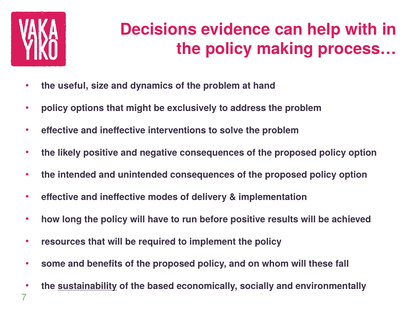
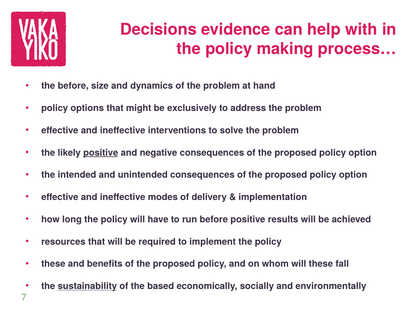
the useful: useful -> before (73, 86)
positive underline: none -> present (101, 153)
some: some -> these (53, 264)
